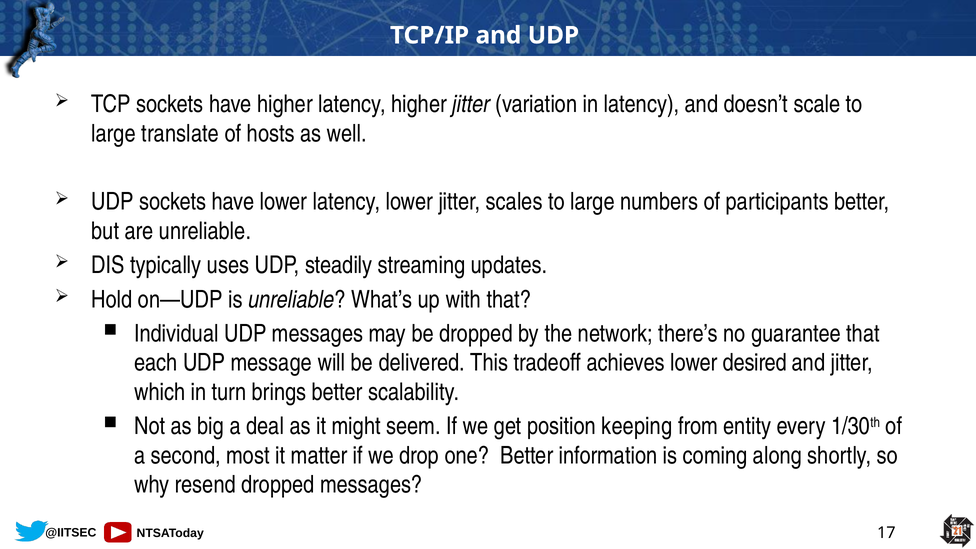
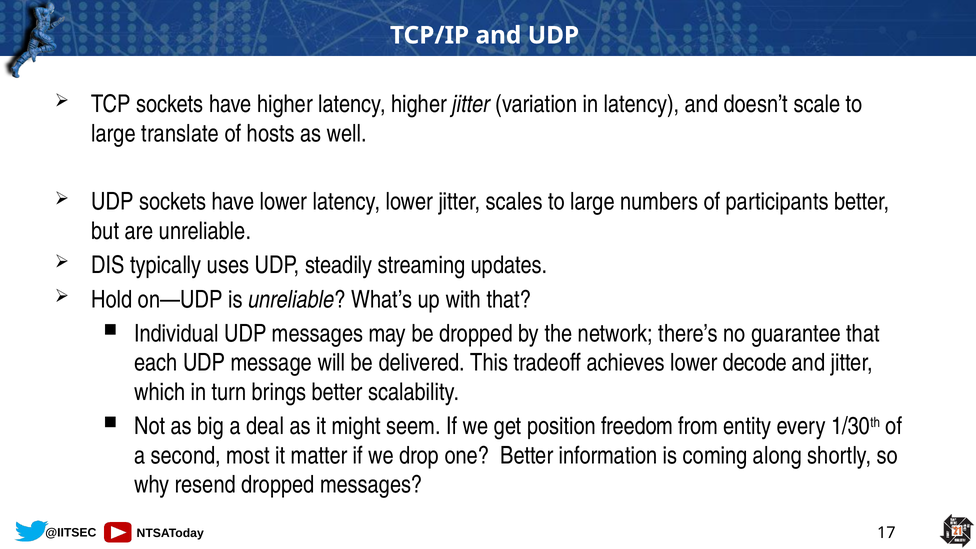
desired: desired -> decode (755, 363)
keeping: keeping -> freedom (637, 426)
